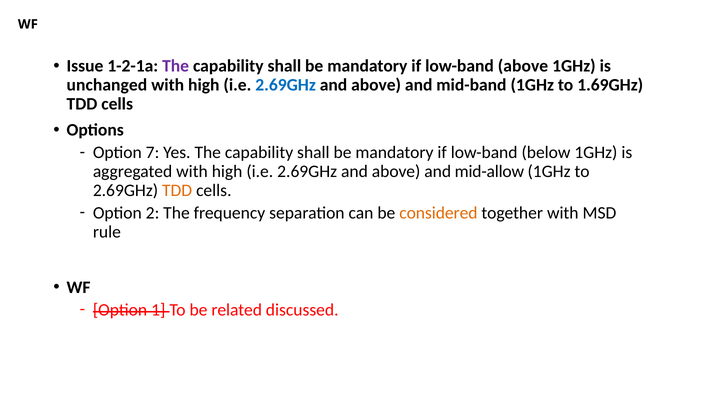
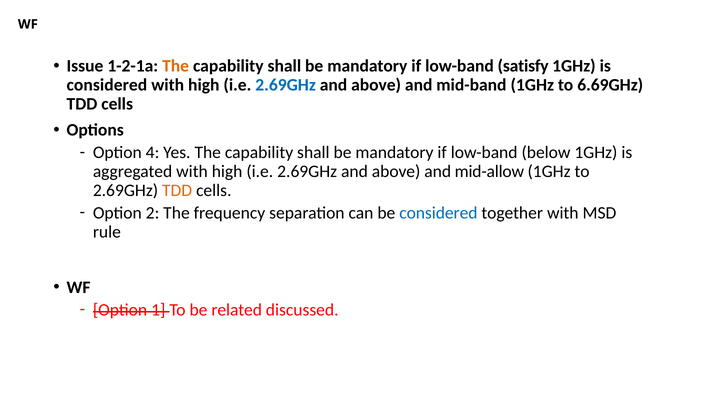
The colour: purple -> orange (176, 66)
low-band above: above -> satisfy (523, 66)
unchanged: unchanged -> considered (107, 85)
1.69GHz: 1.69GHz -> 6.69GHz (610, 85)
7: 7 -> 4 (153, 153)
considered colour: orange -> blue (438, 213)
